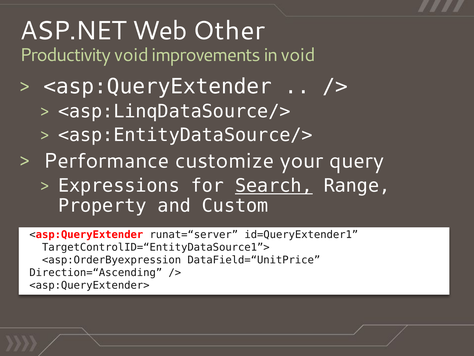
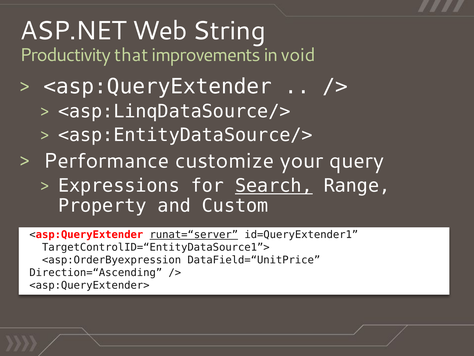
Other: Other -> String (229, 31)
Productivity void: void -> that (131, 55)
runat=“server underline: none -> present (194, 234)
